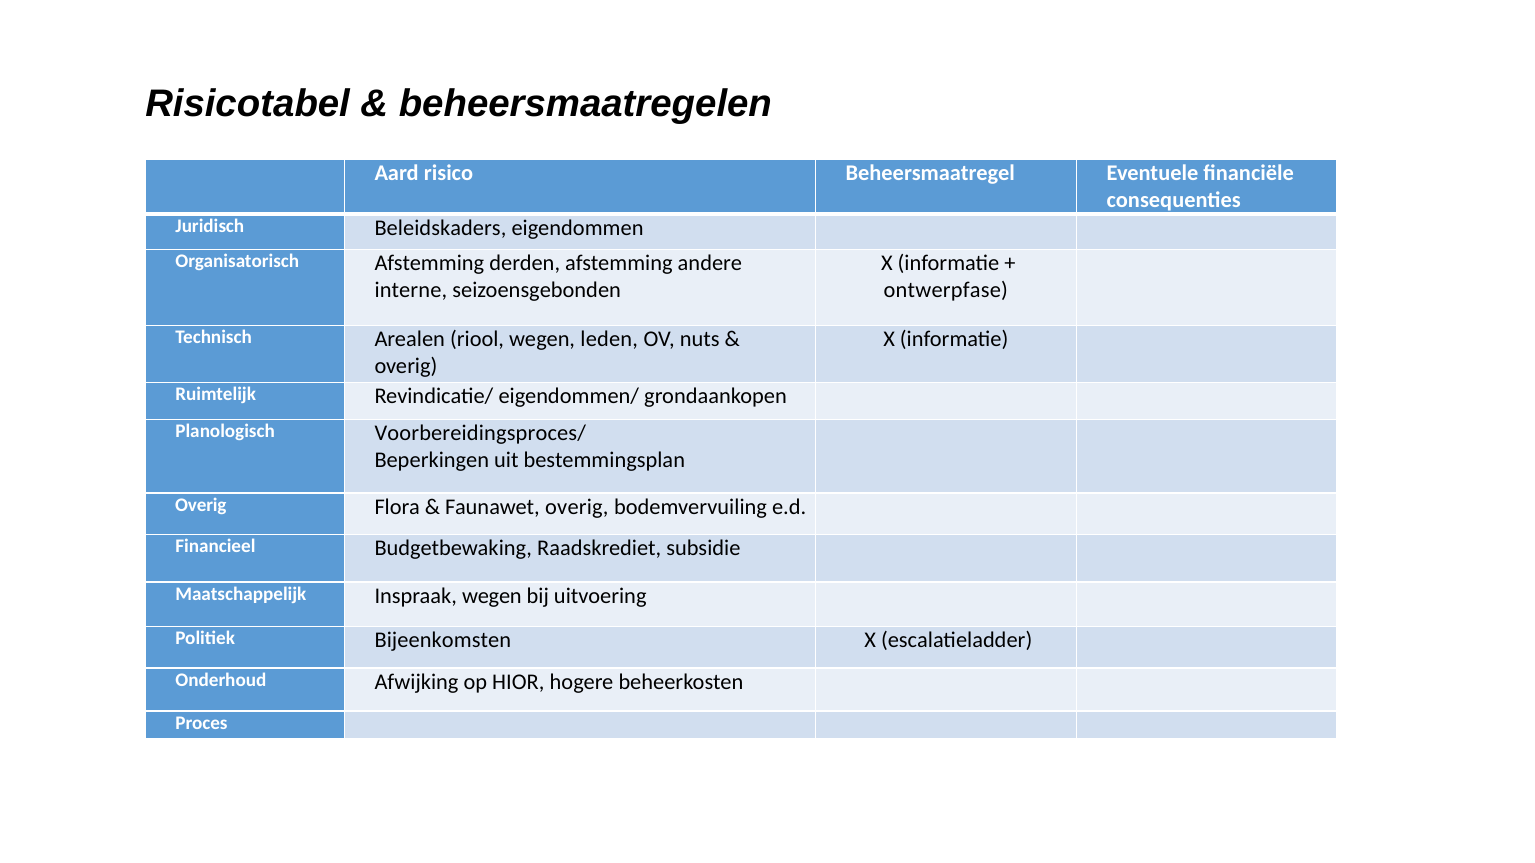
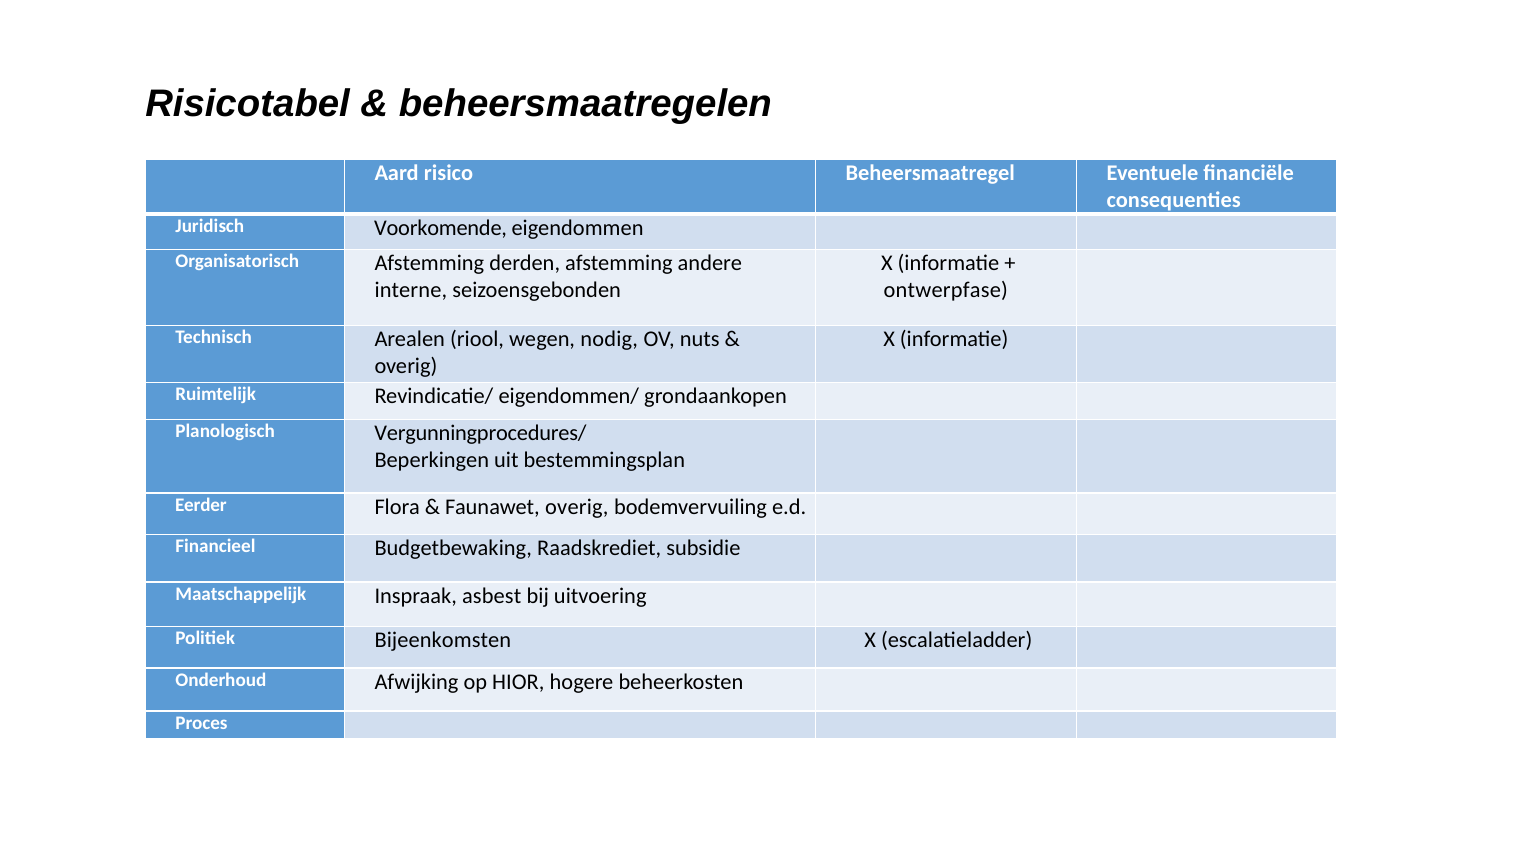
Beleidskaders: Beleidskaders -> Voorkomende (441, 228)
leden: leden -> nodig (609, 339)
Voorbereidingsproces/: Voorbereidingsproces/ -> Vergunningprocedures/ (480, 433)
Overig: Overig -> Eerder (201, 505)
Inspraak wegen: wegen -> asbest (492, 596)
